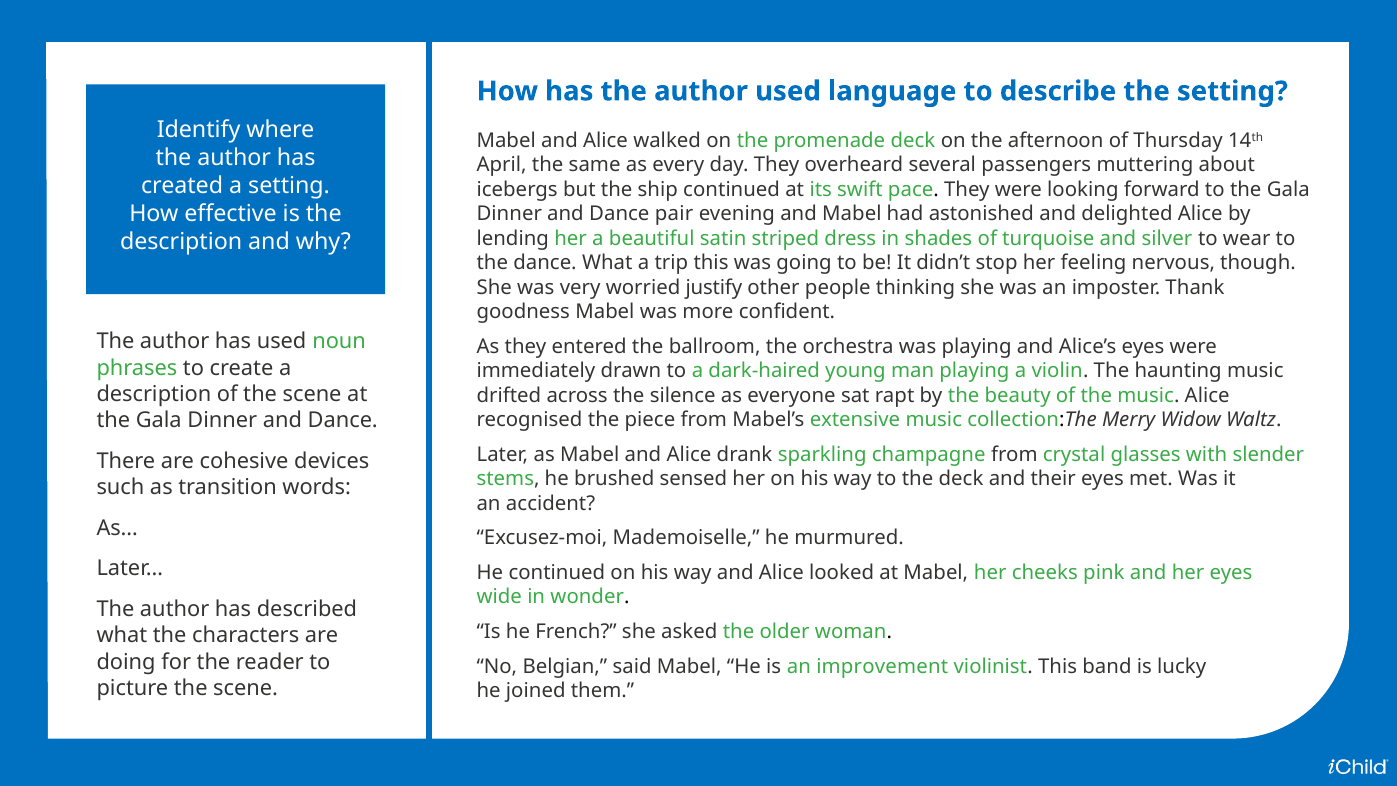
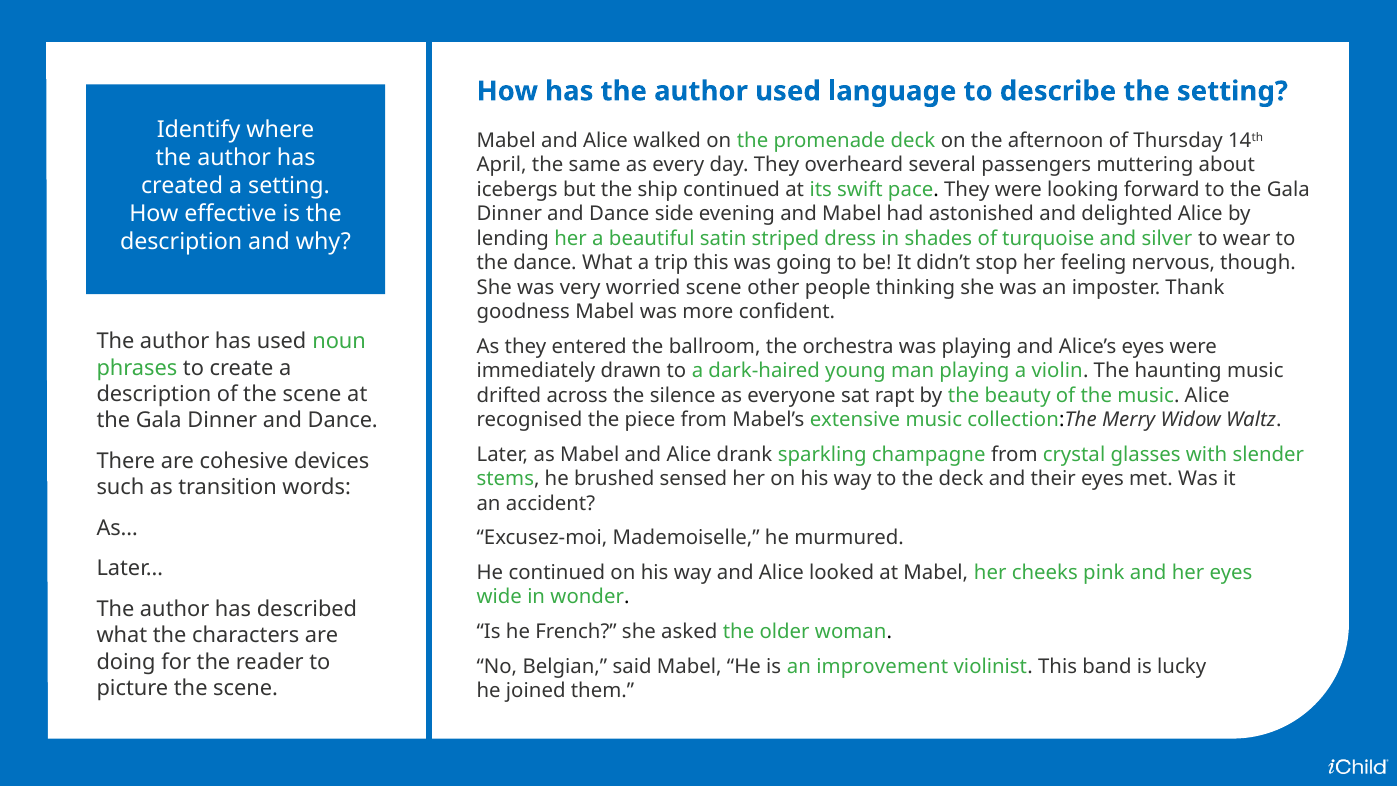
pair: pair -> side (674, 214)
worried justify: justify -> scene (714, 287)
